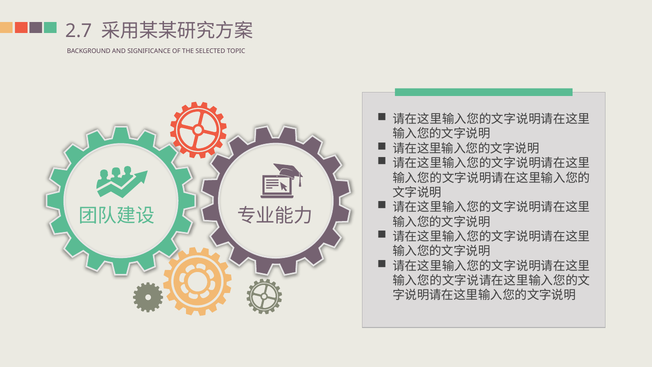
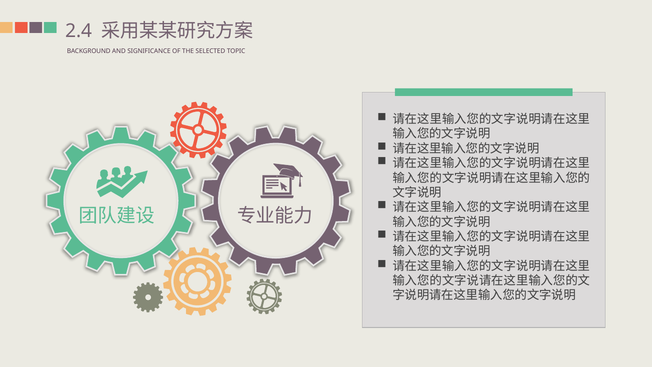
2.7: 2.7 -> 2.4 (79, 31)
